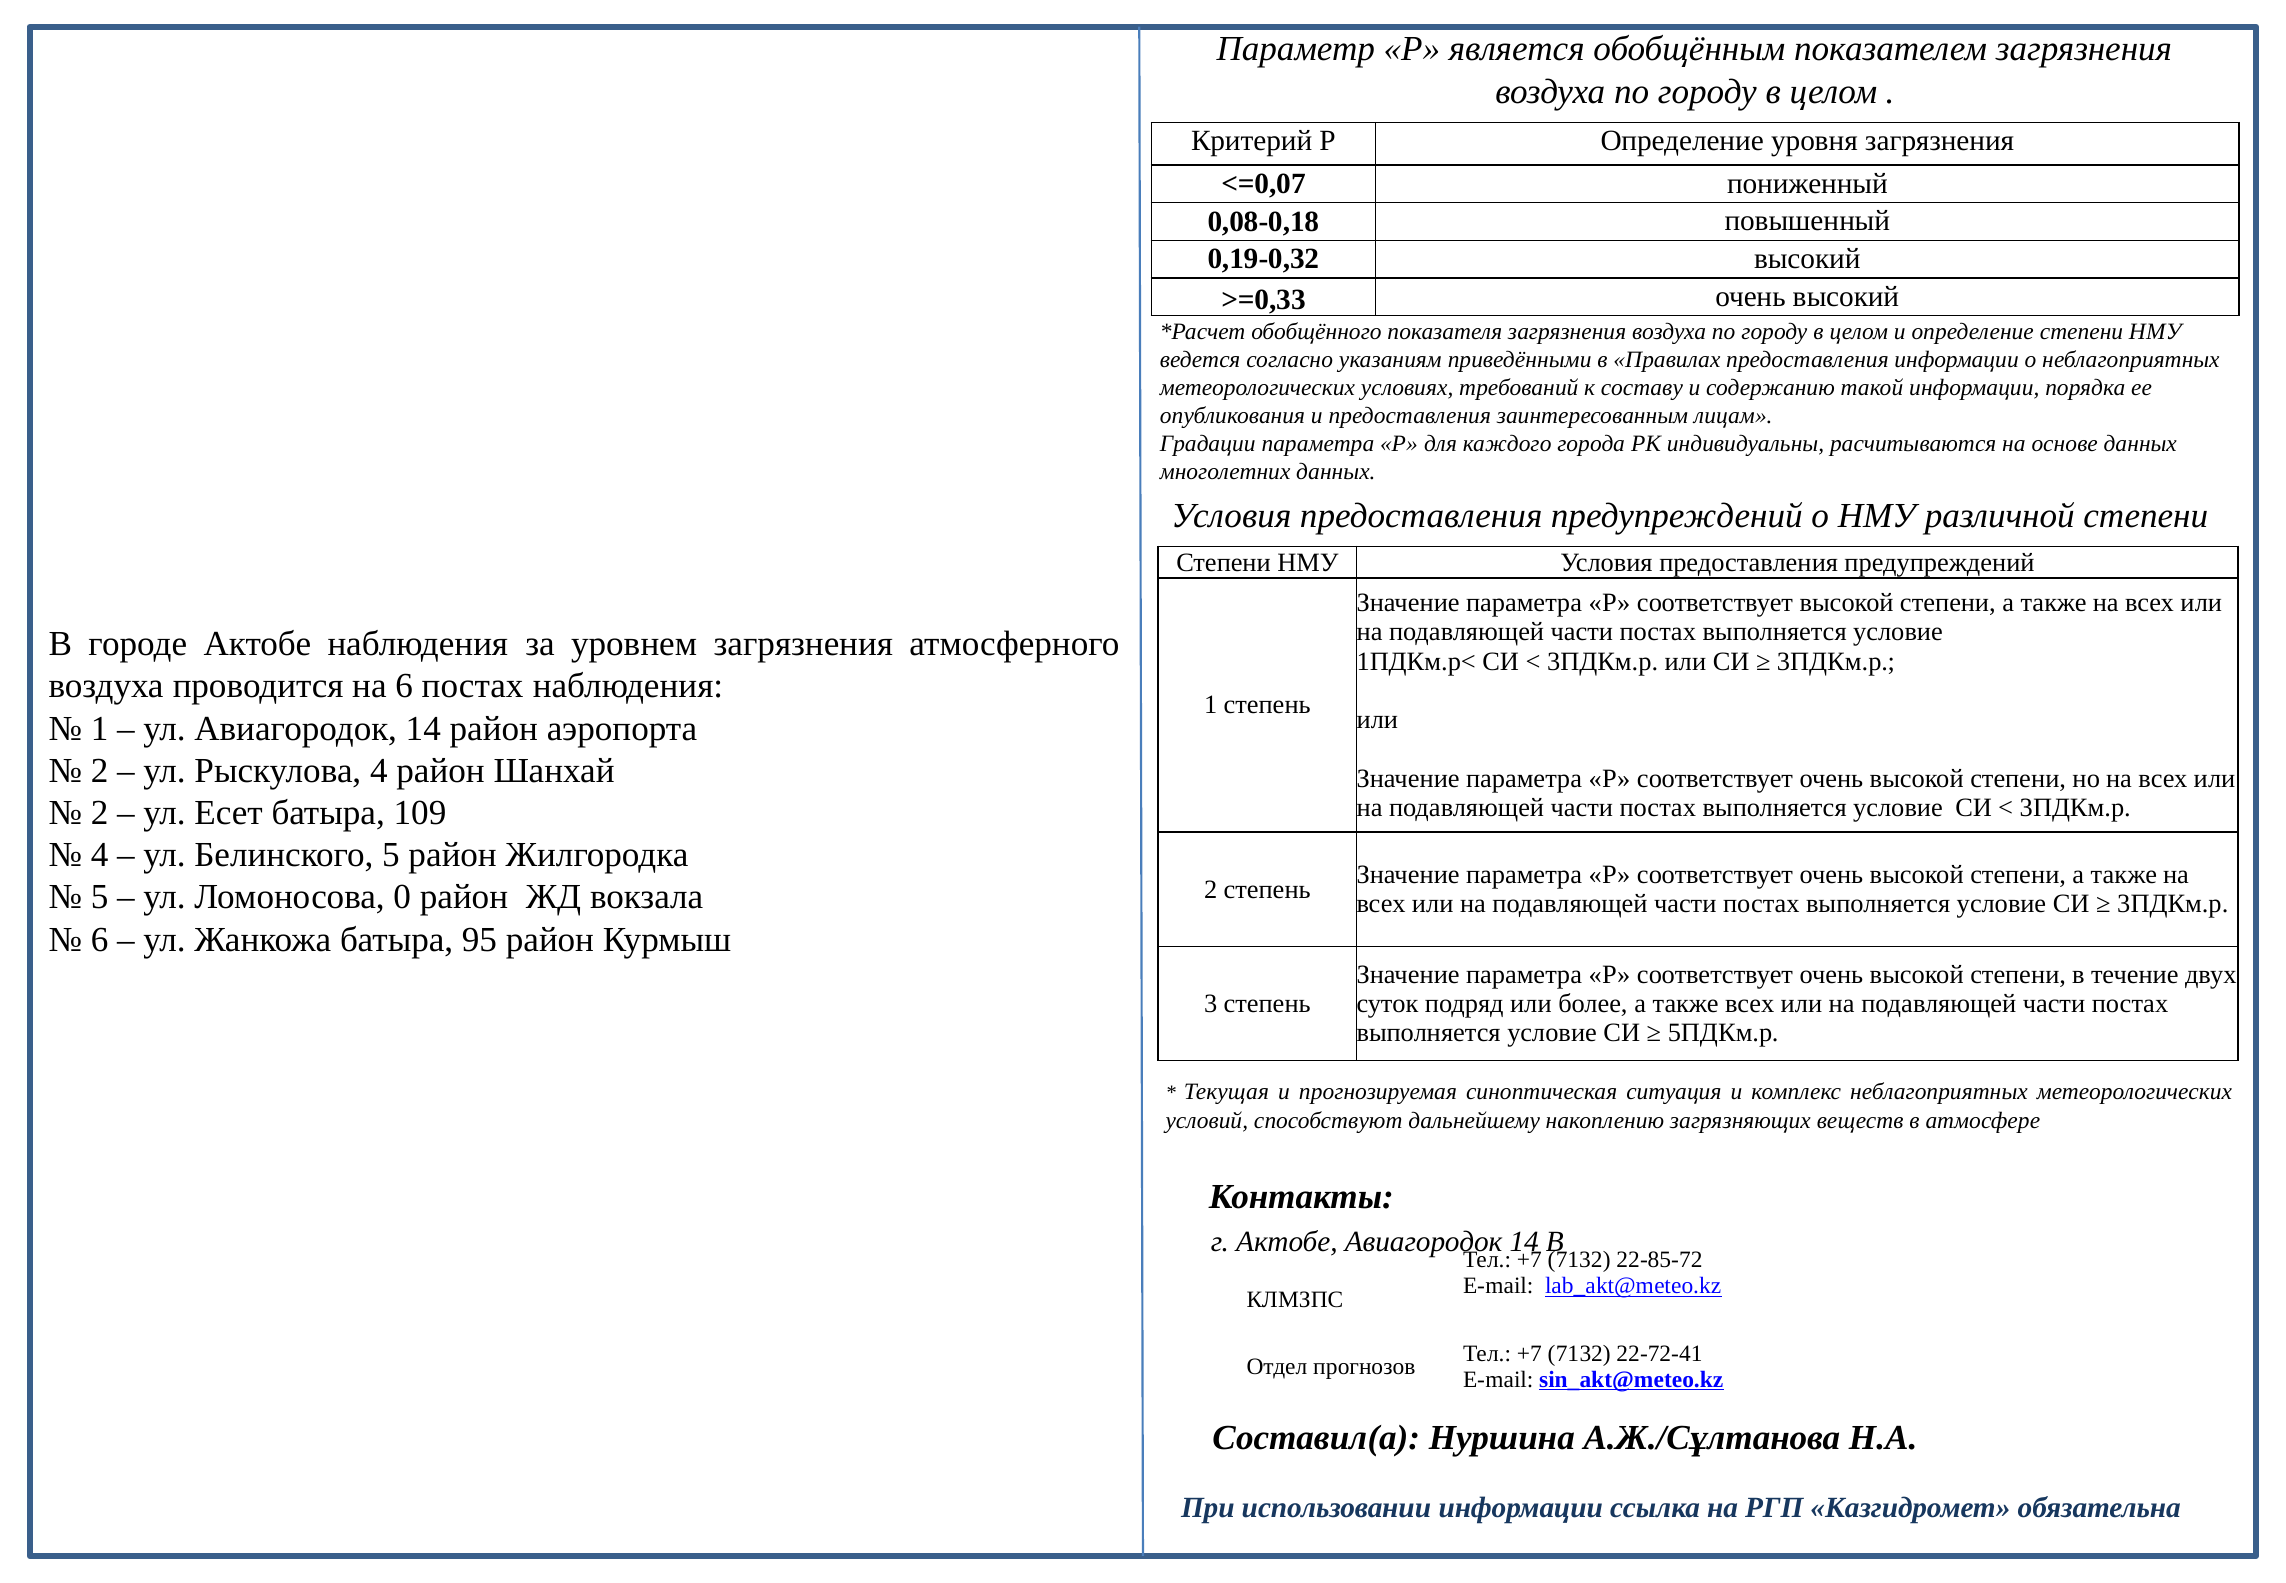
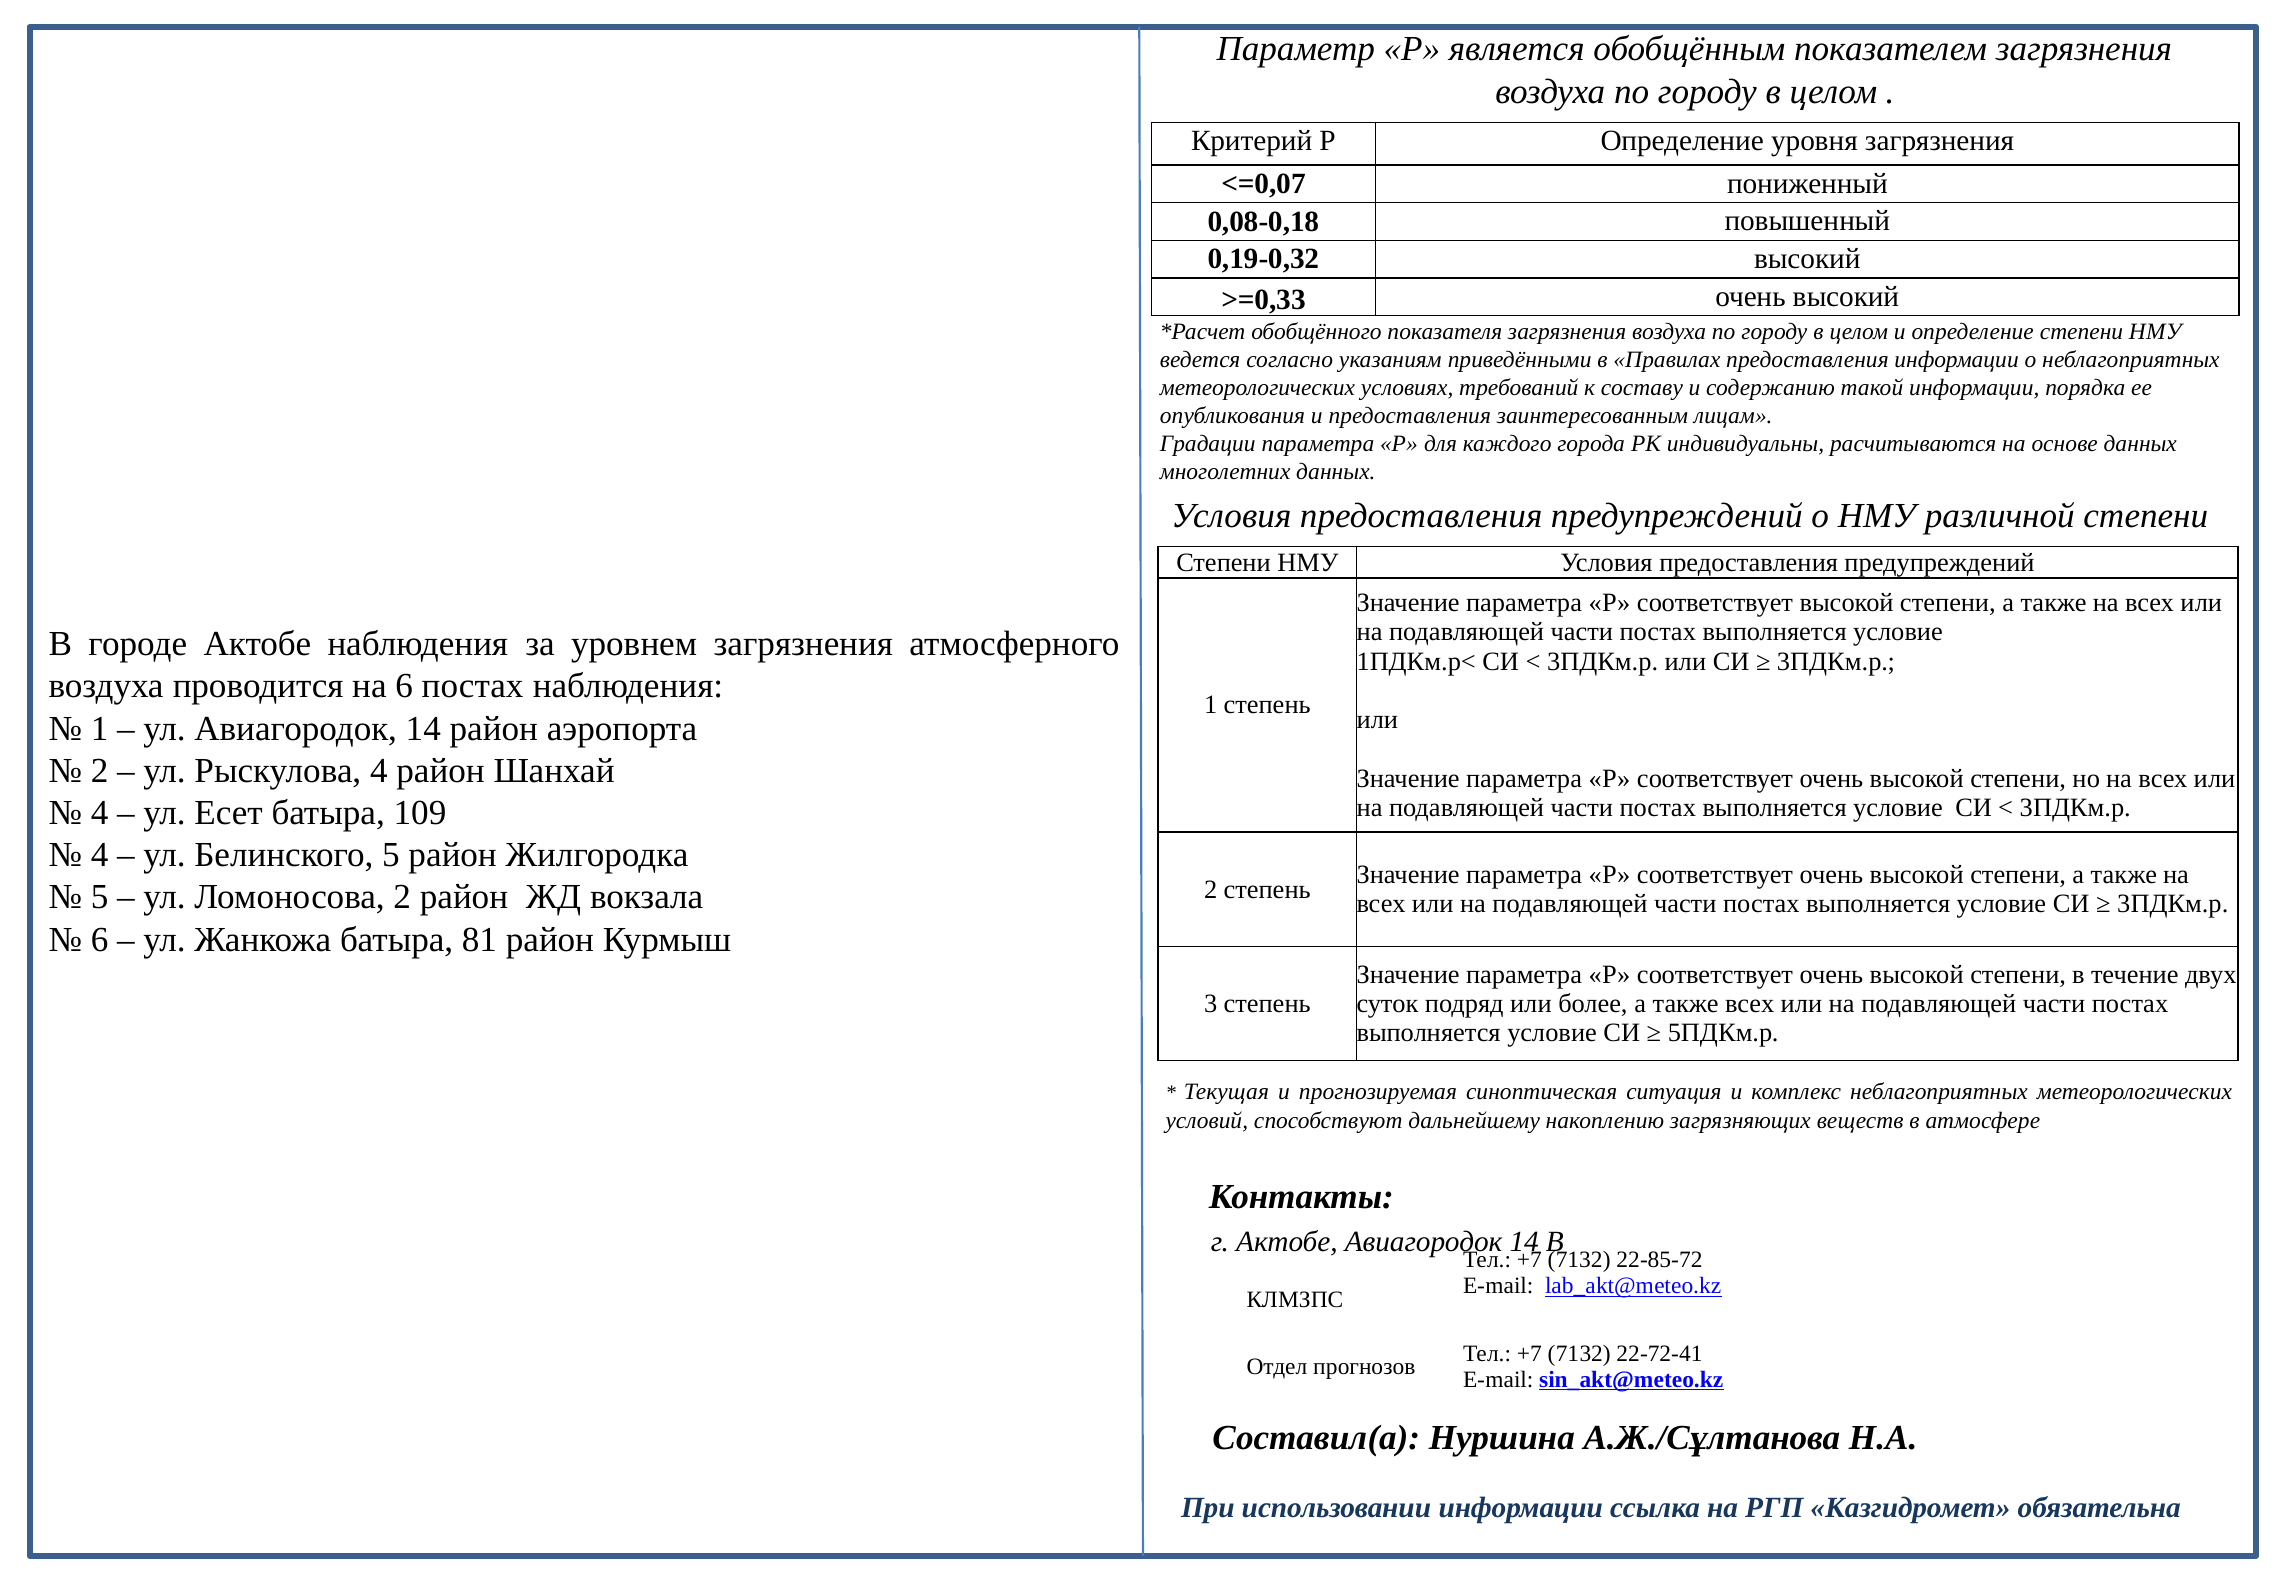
2: 2 -> 4 (100, 813)
Ломоносова 0: 0 -> 2 (402, 897)
95: 95 -> 81 (479, 939)
